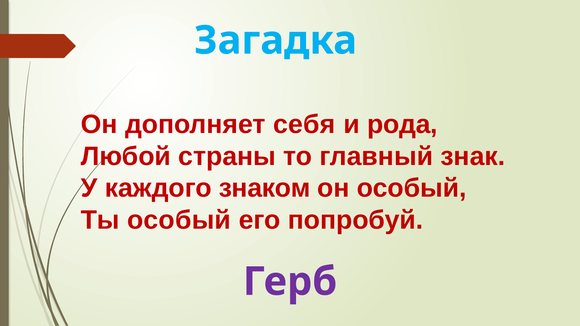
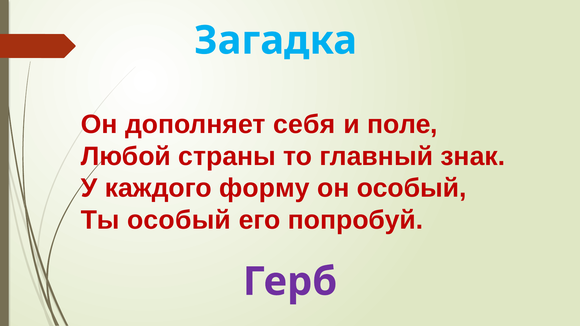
рода: рода -> поле (402, 125)
знаком: знаком -> форму (264, 188)
